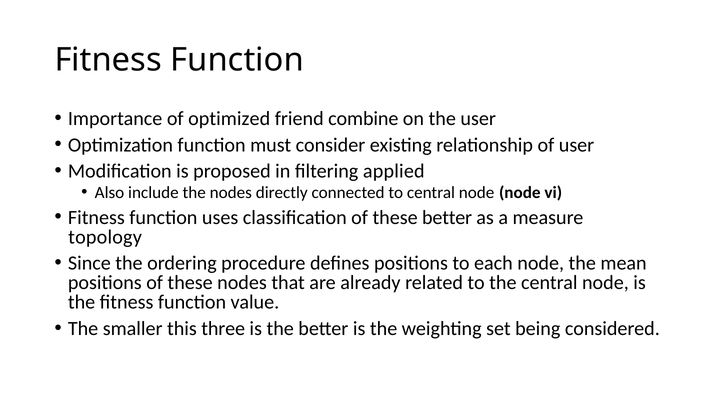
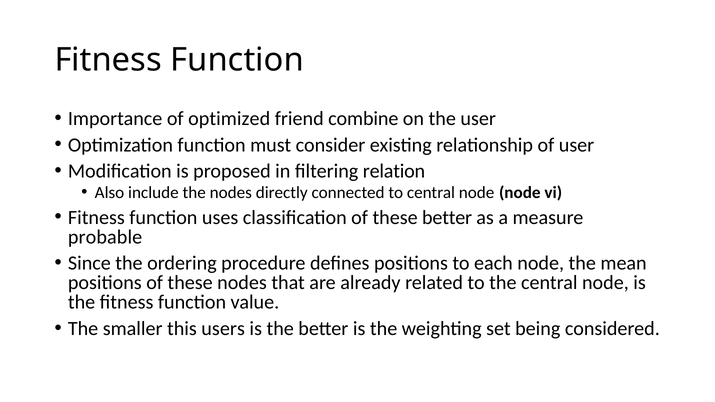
applied: applied -> relation (394, 171)
topology: topology -> probable (105, 237)
three: three -> users (223, 329)
